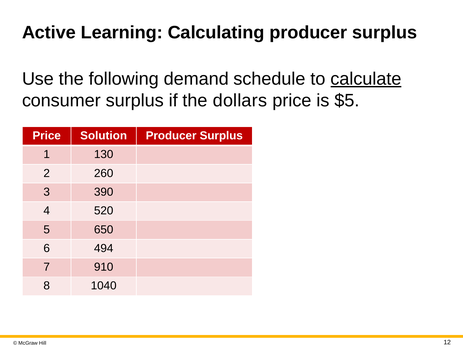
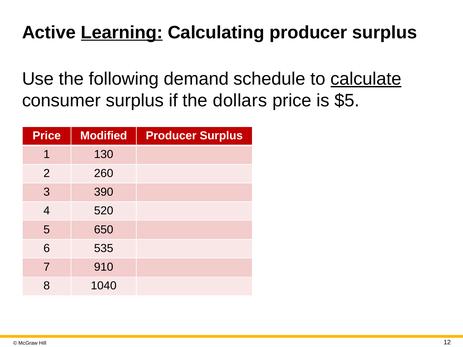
Learning underline: none -> present (122, 32)
Solution: Solution -> Modified (104, 136)
494: 494 -> 535 (104, 248)
